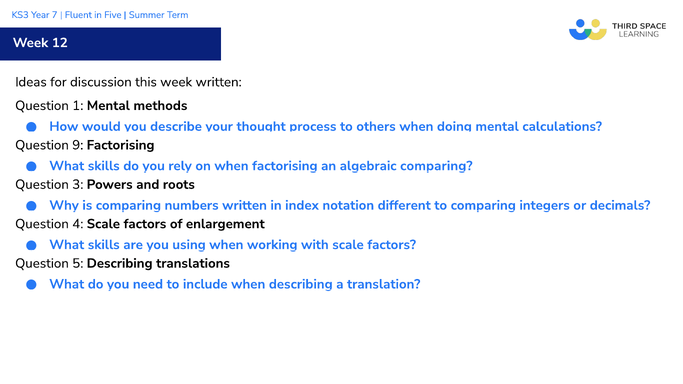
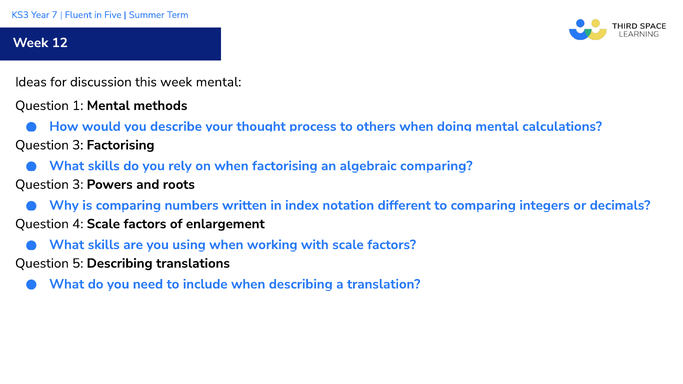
week written: written -> mental (219, 82)
9: 9 -> 3 (78, 145)
